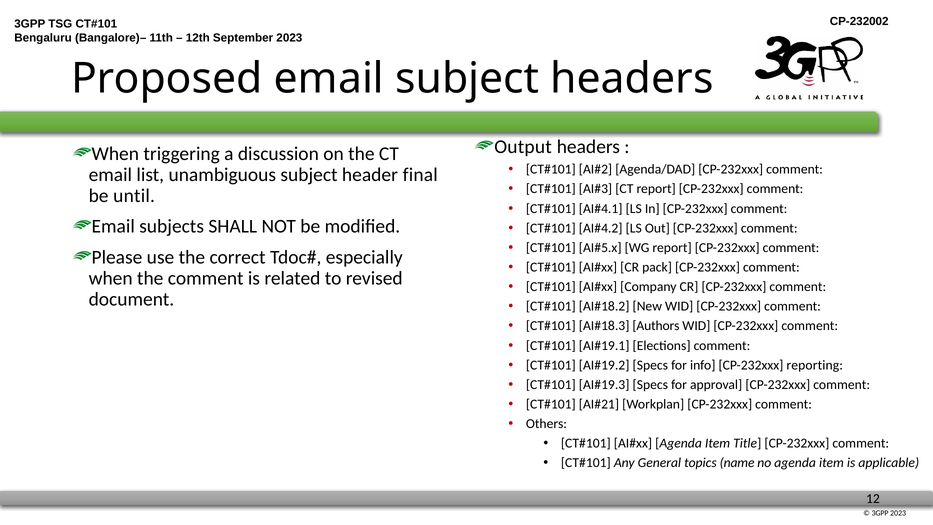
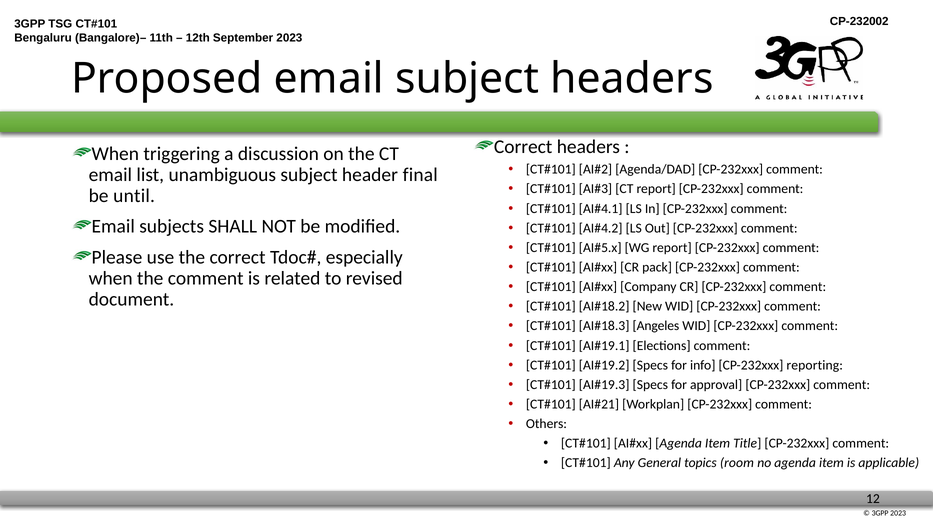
Output: Output -> Correct (523, 147)
Authors: Authors -> Angeles (656, 326)
name: name -> room (737, 463)
